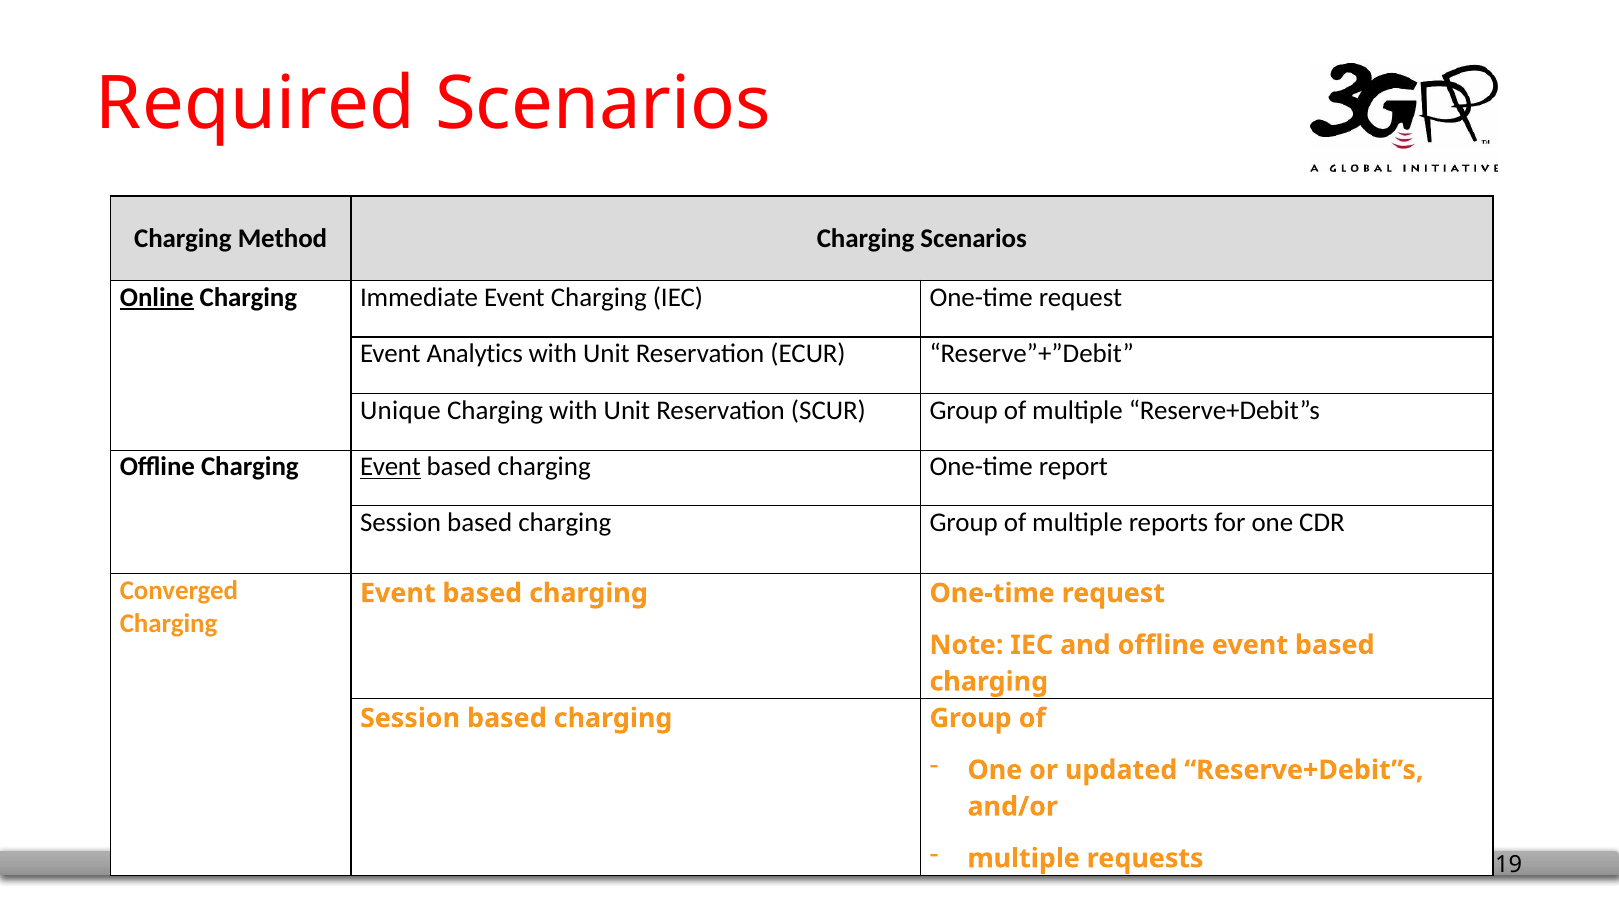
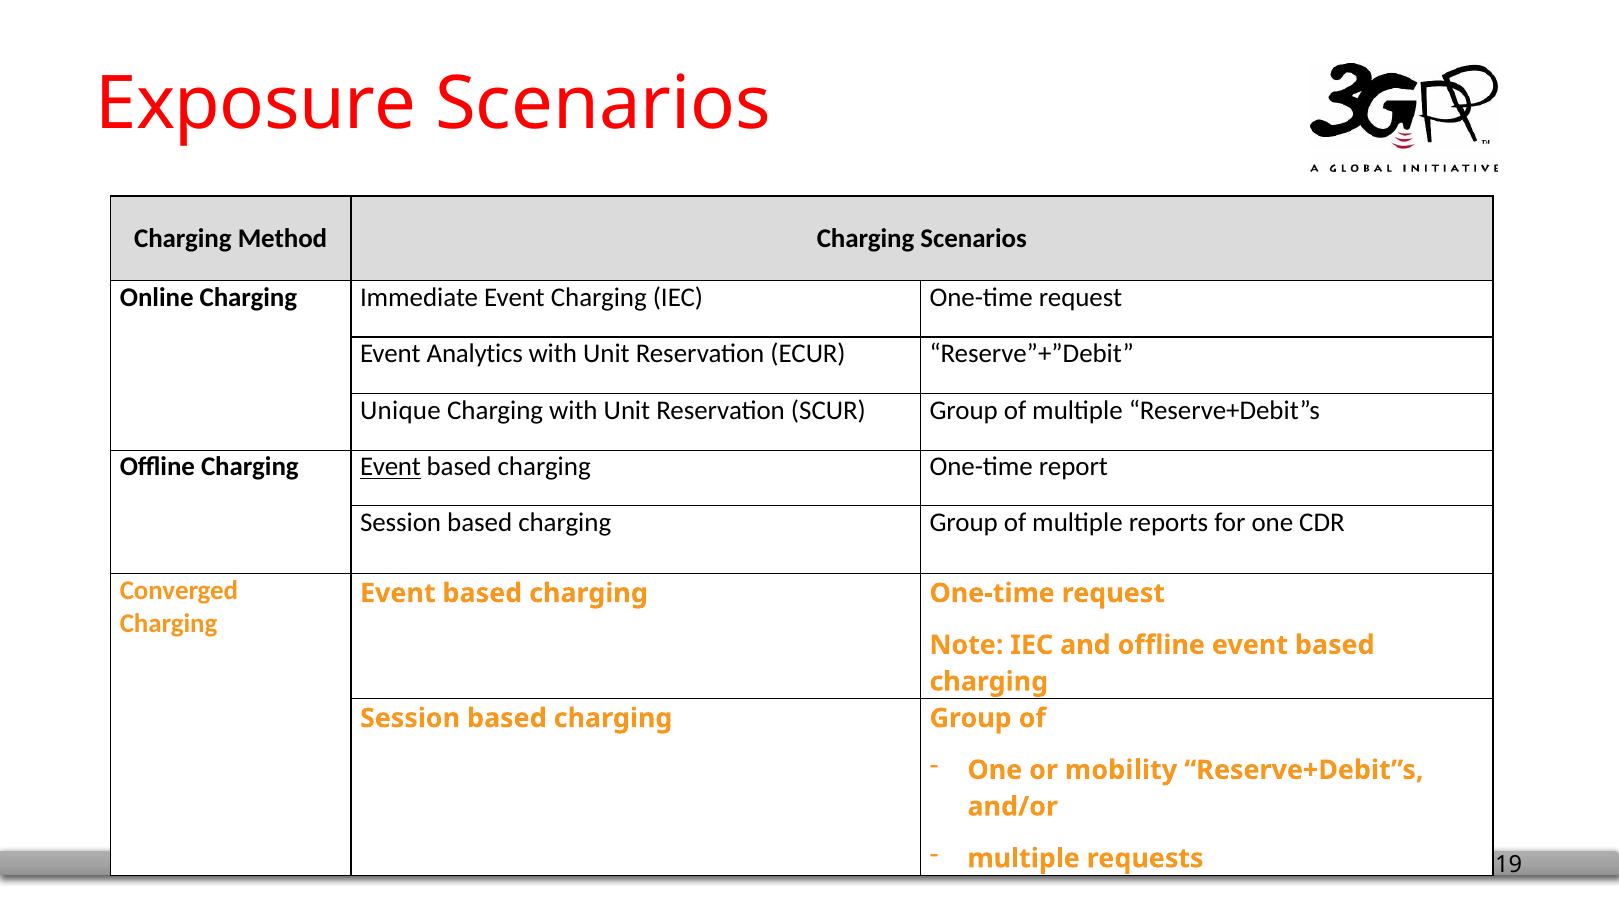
Required: Required -> Exposure (256, 104)
Online underline: present -> none (157, 297)
updated: updated -> mobility (1121, 771)
